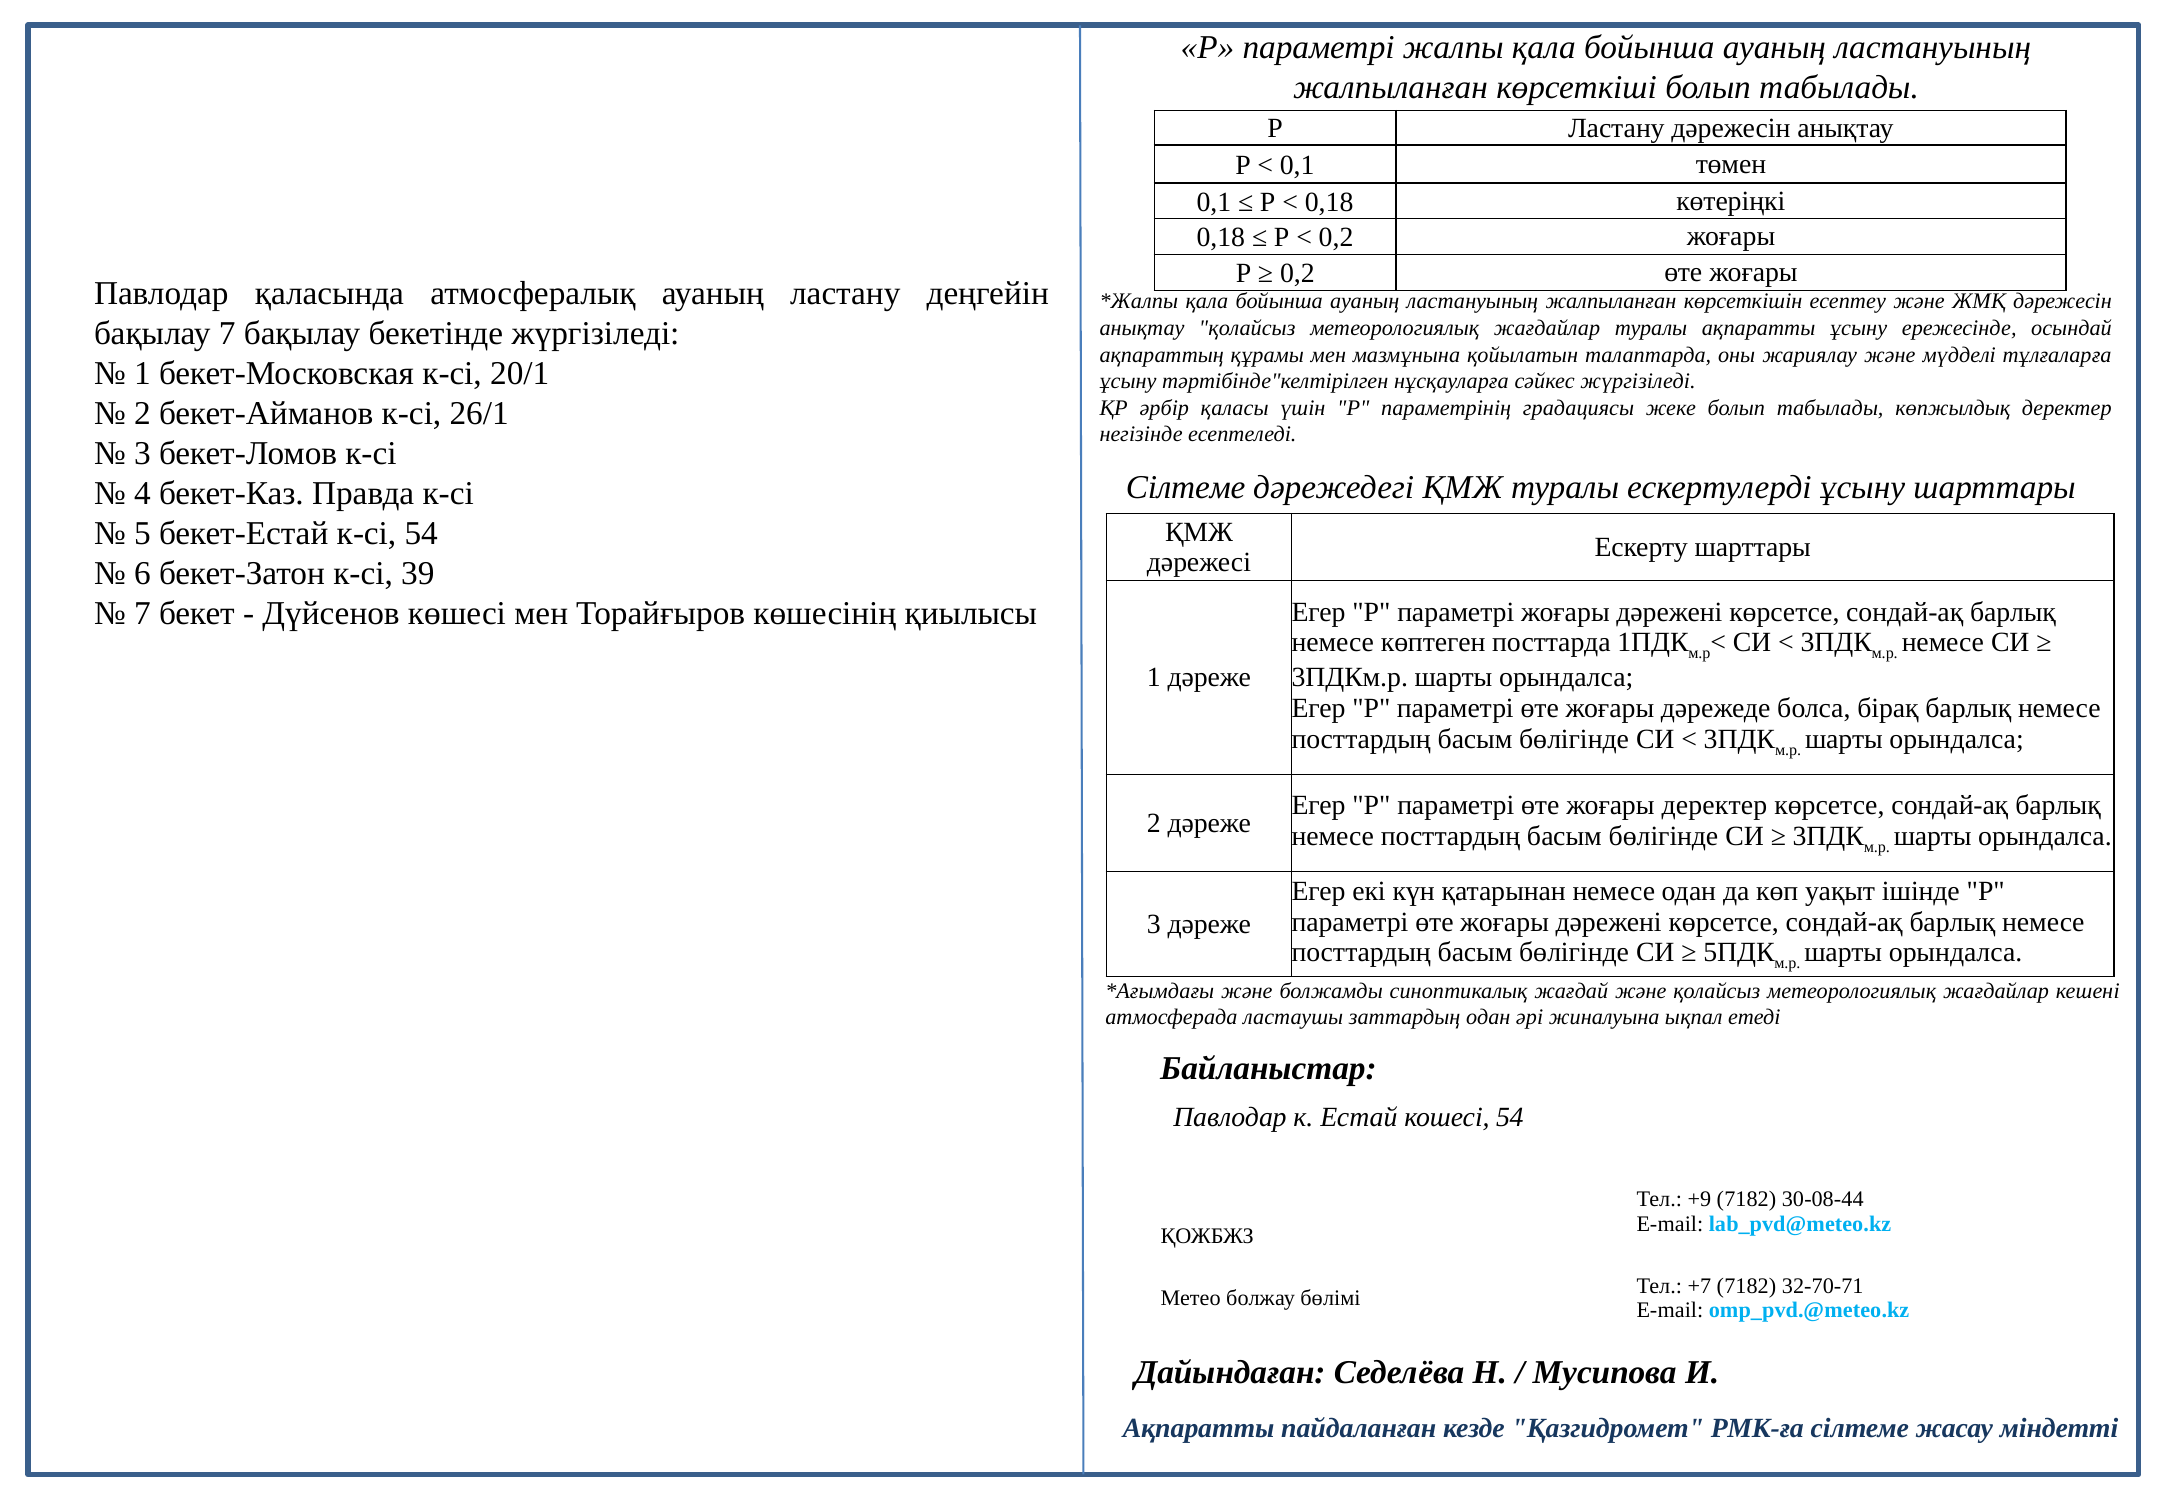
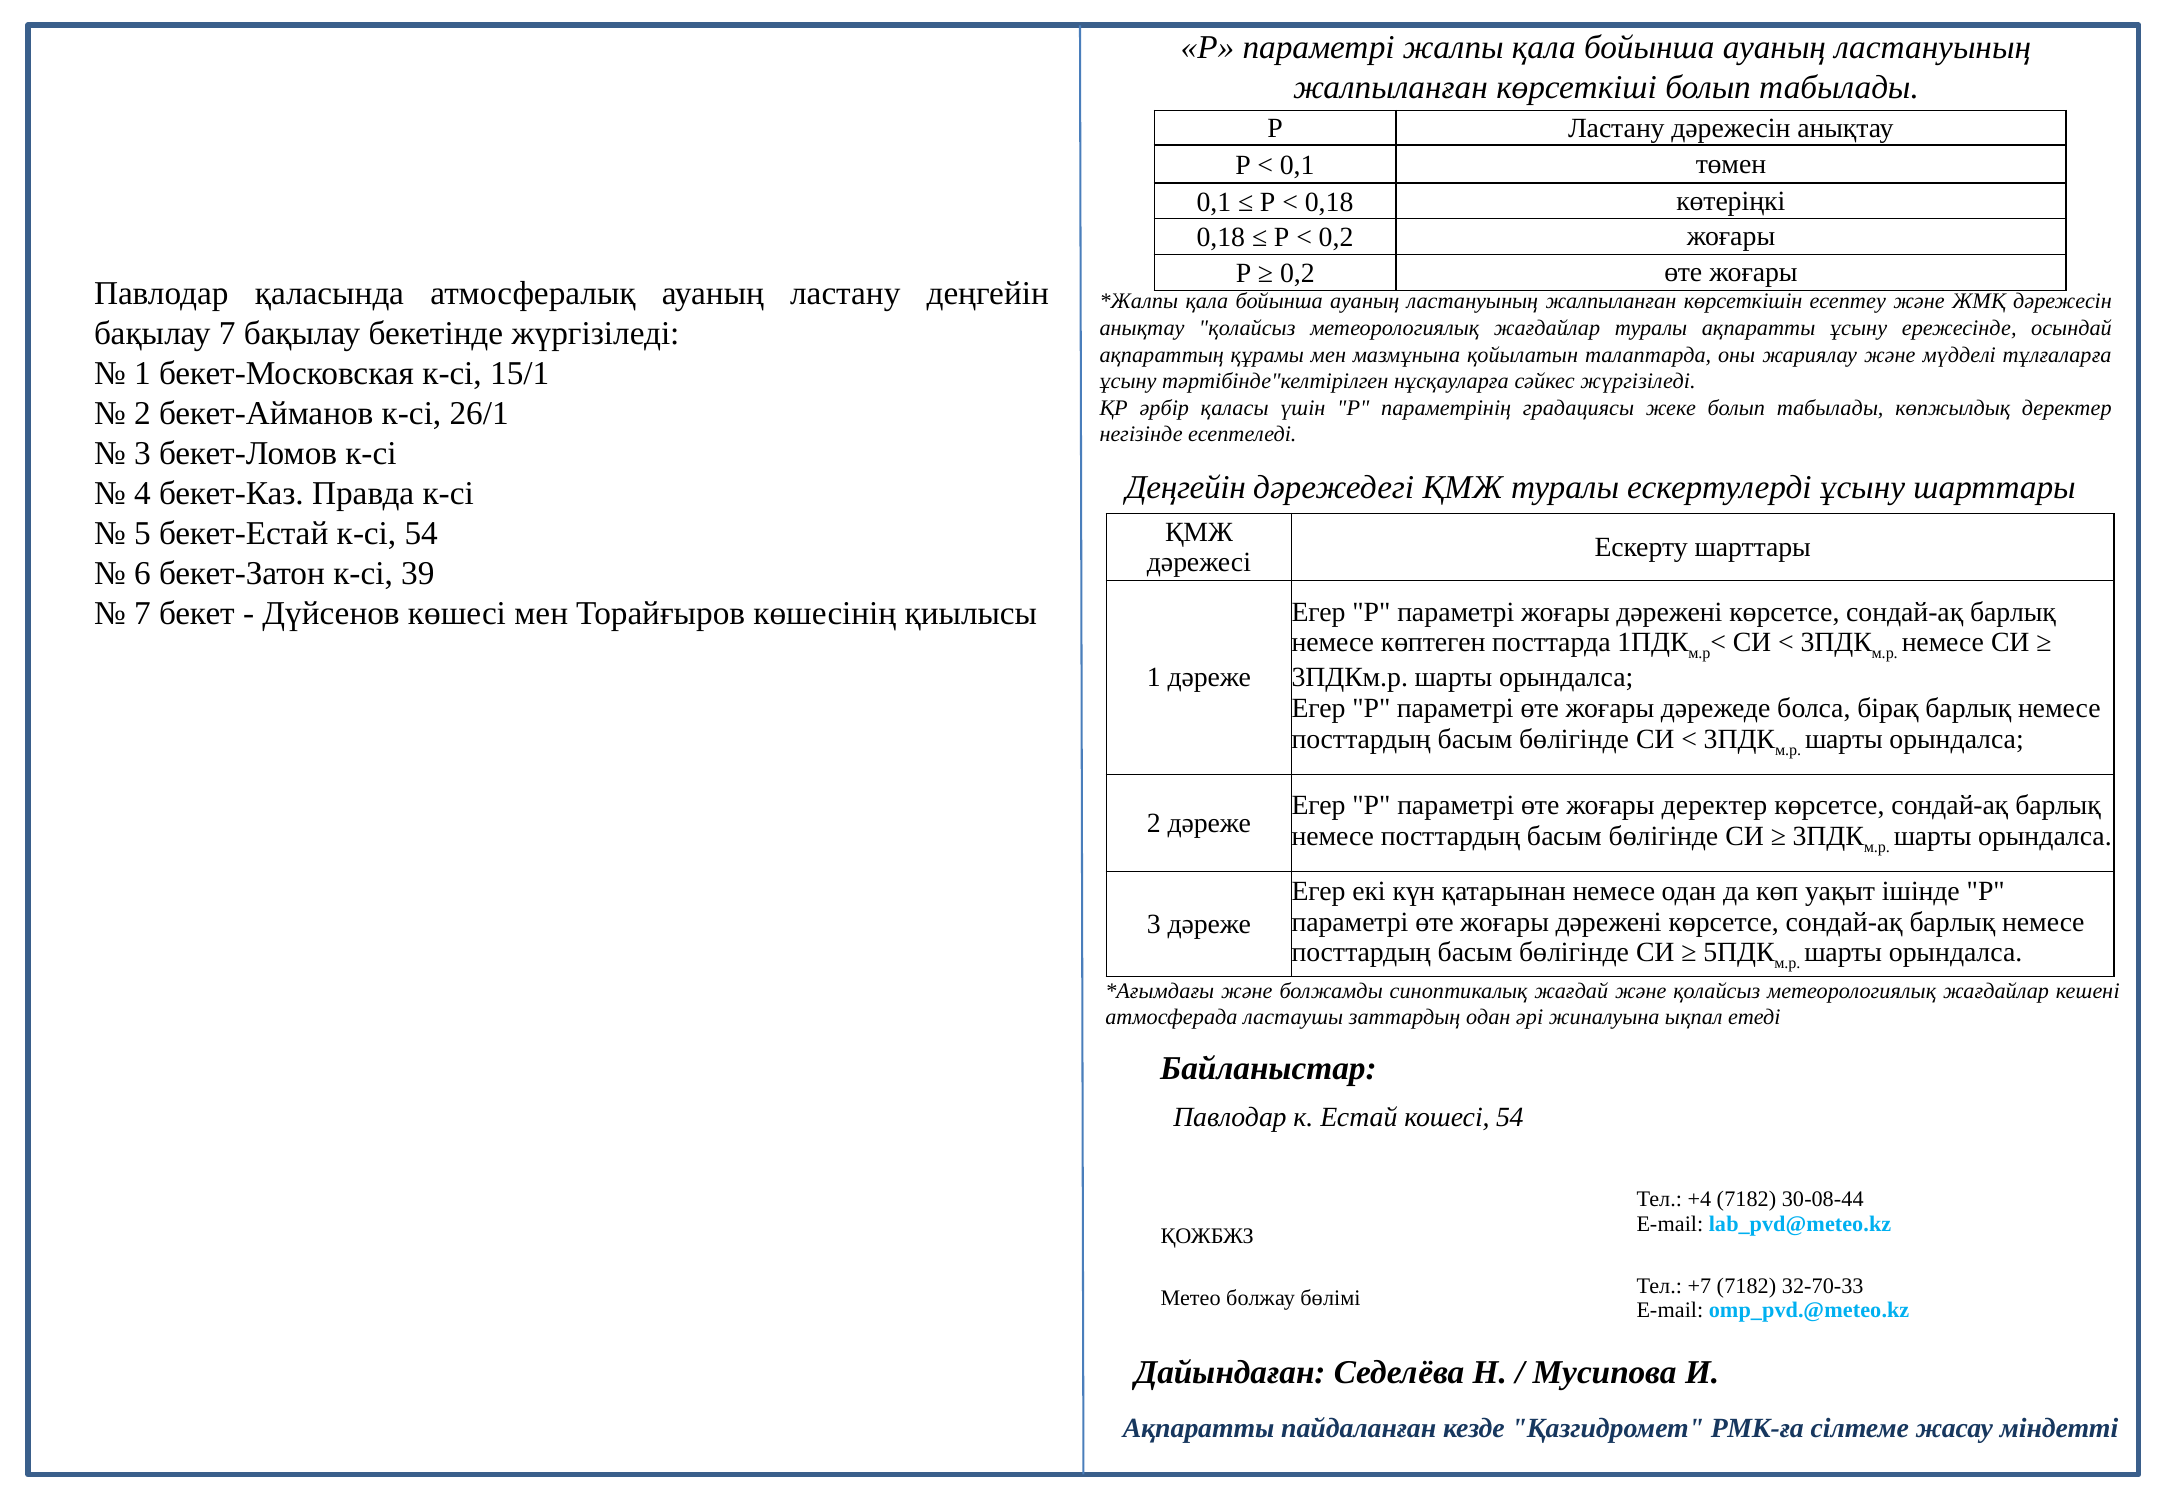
20/1: 20/1 -> 15/1 (520, 374)
Сілтеме: Сілтеме -> Деңгейін (1186, 487)
+9: +9 -> +4 (1699, 1199)
32-70-71: 32-70-71 -> 32-70-33 (1823, 1286)
